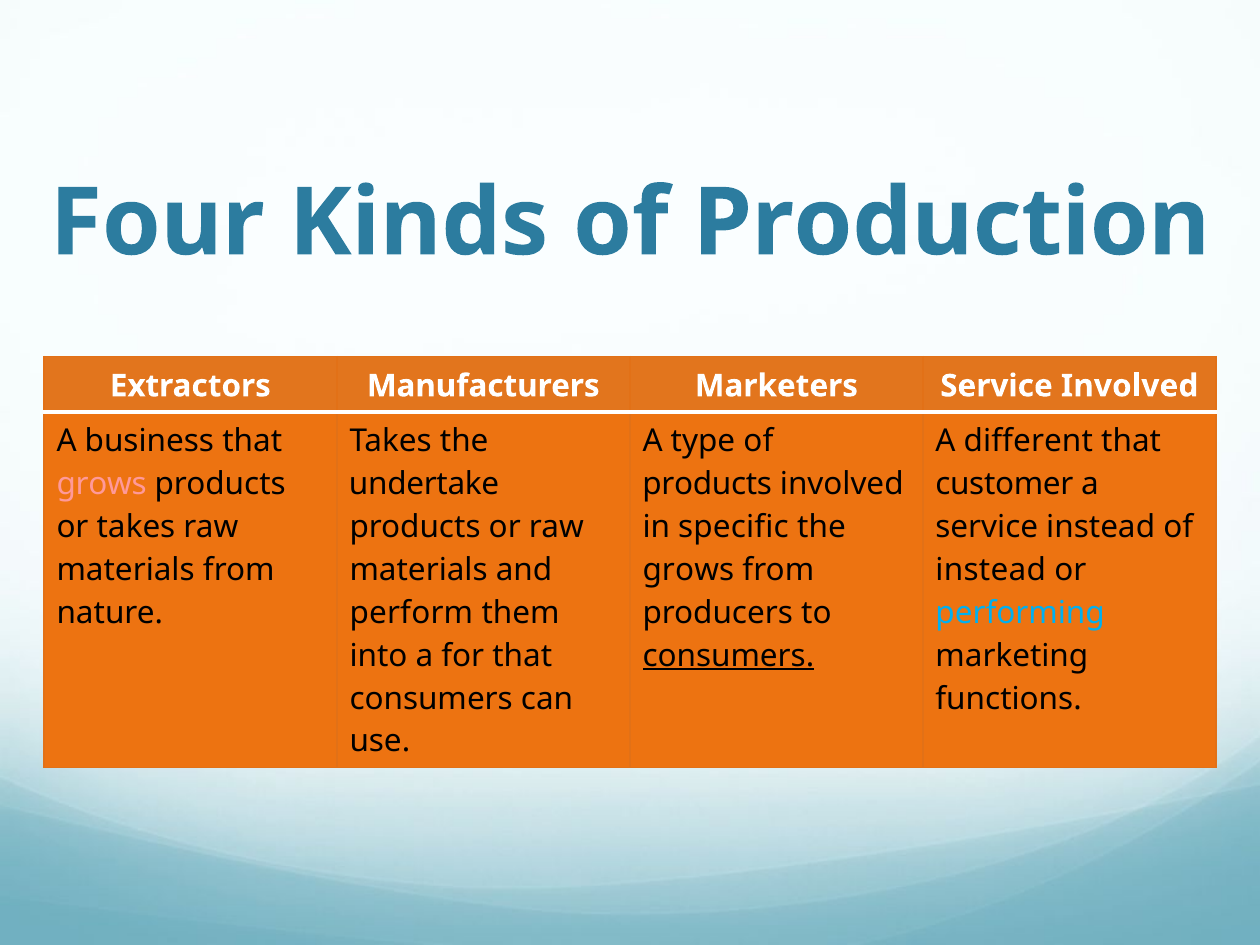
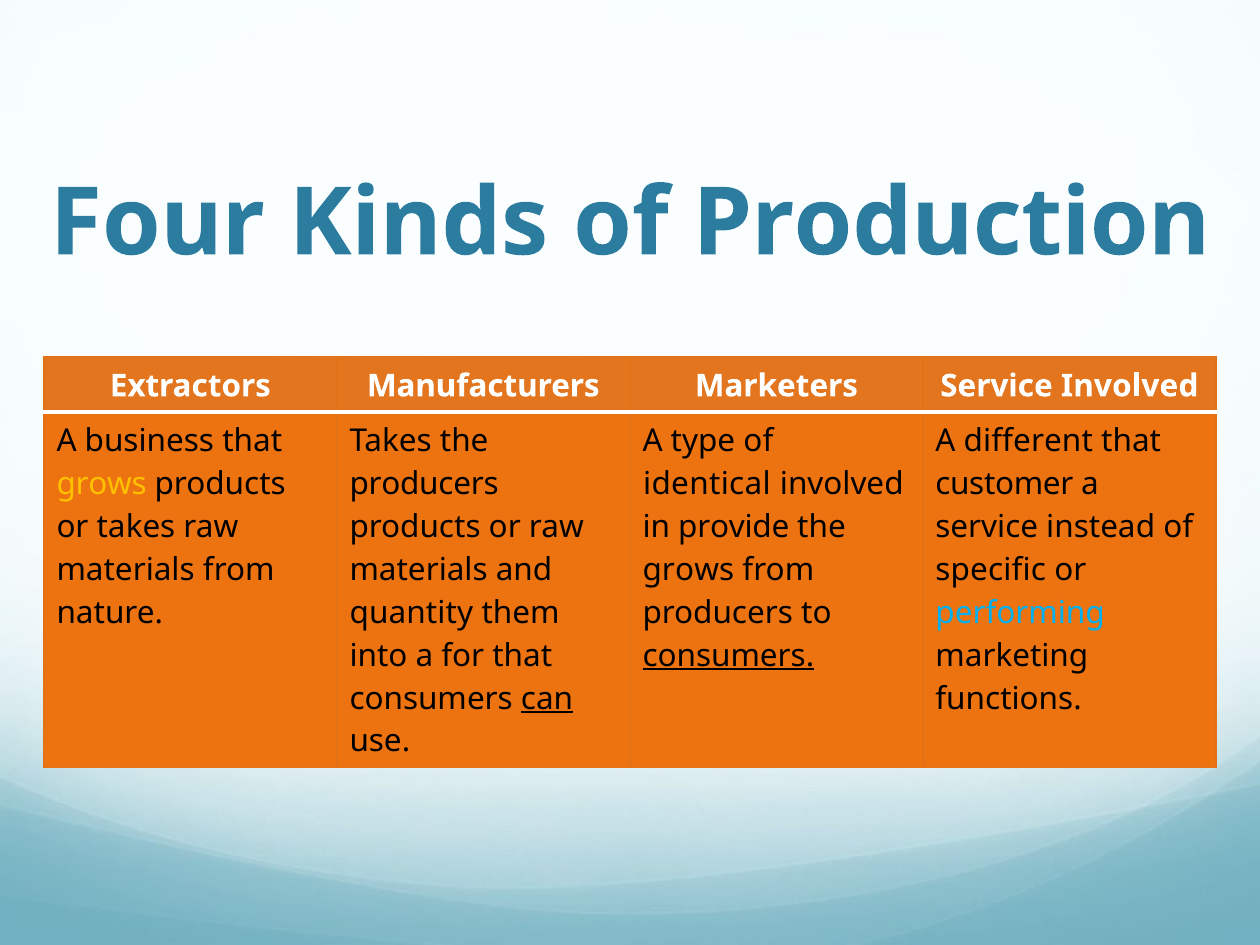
grows colour: pink -> yellow (102, 484)
undertake: undertake -> producers (424, 484)
products: products -> identical (707, 484)
specific: specific -> provide (734, 527)
instead: instead -> specific (991, 570)
perform: perform -> quantity (411, 613)
can underline: none -> present (547, 699)
